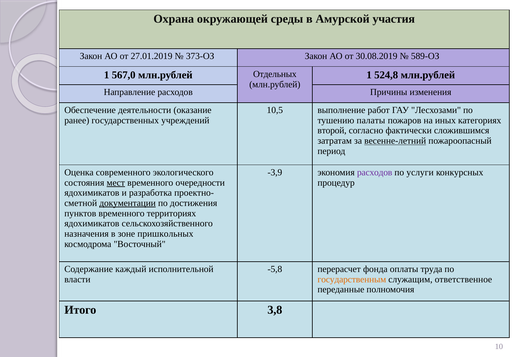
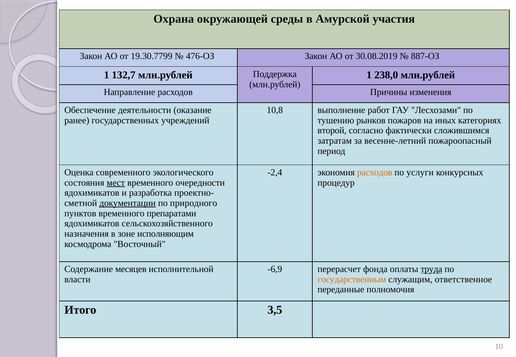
27.01.2019: 27.01.2019 -> 19.30.7799 (152, 56)
373-ОЗ: 373-ОЗ -> 476-ОЗ (200, 56)
589-ОЗ: 589-ОЗ -> 887-ОЗ (425, 56)
567,0: 567,0 -> 132,7 (124, 75)
Отдельных: Отдельных -> Поддержка (275, 74)
524,8: 524,8 -> 238,0 (386, 75)
10,5: 10,5 -> 10,8 (275, 110)
палаты: палаты -> рынков (371, 120)
весенне-летний underline: present -> none (395, 141)
-3,9: -3,9 -> -2,4 (275, 173)
расходов colour: purple -> orange (375, 173)
достижения: достижения -> природного (194, 203)
территориях: территориях -> препаратами (171, 213)
пришкольных: пришкольных -> исполняющим (166, 234)
каждый: каждый -> месяцев (131, 269)
-5,8: -5,8 -> -6,9 (275, 269)
труда underline: none -> present (431, 269)
3,8: 3,8 -> 3,5 (275, 310)
